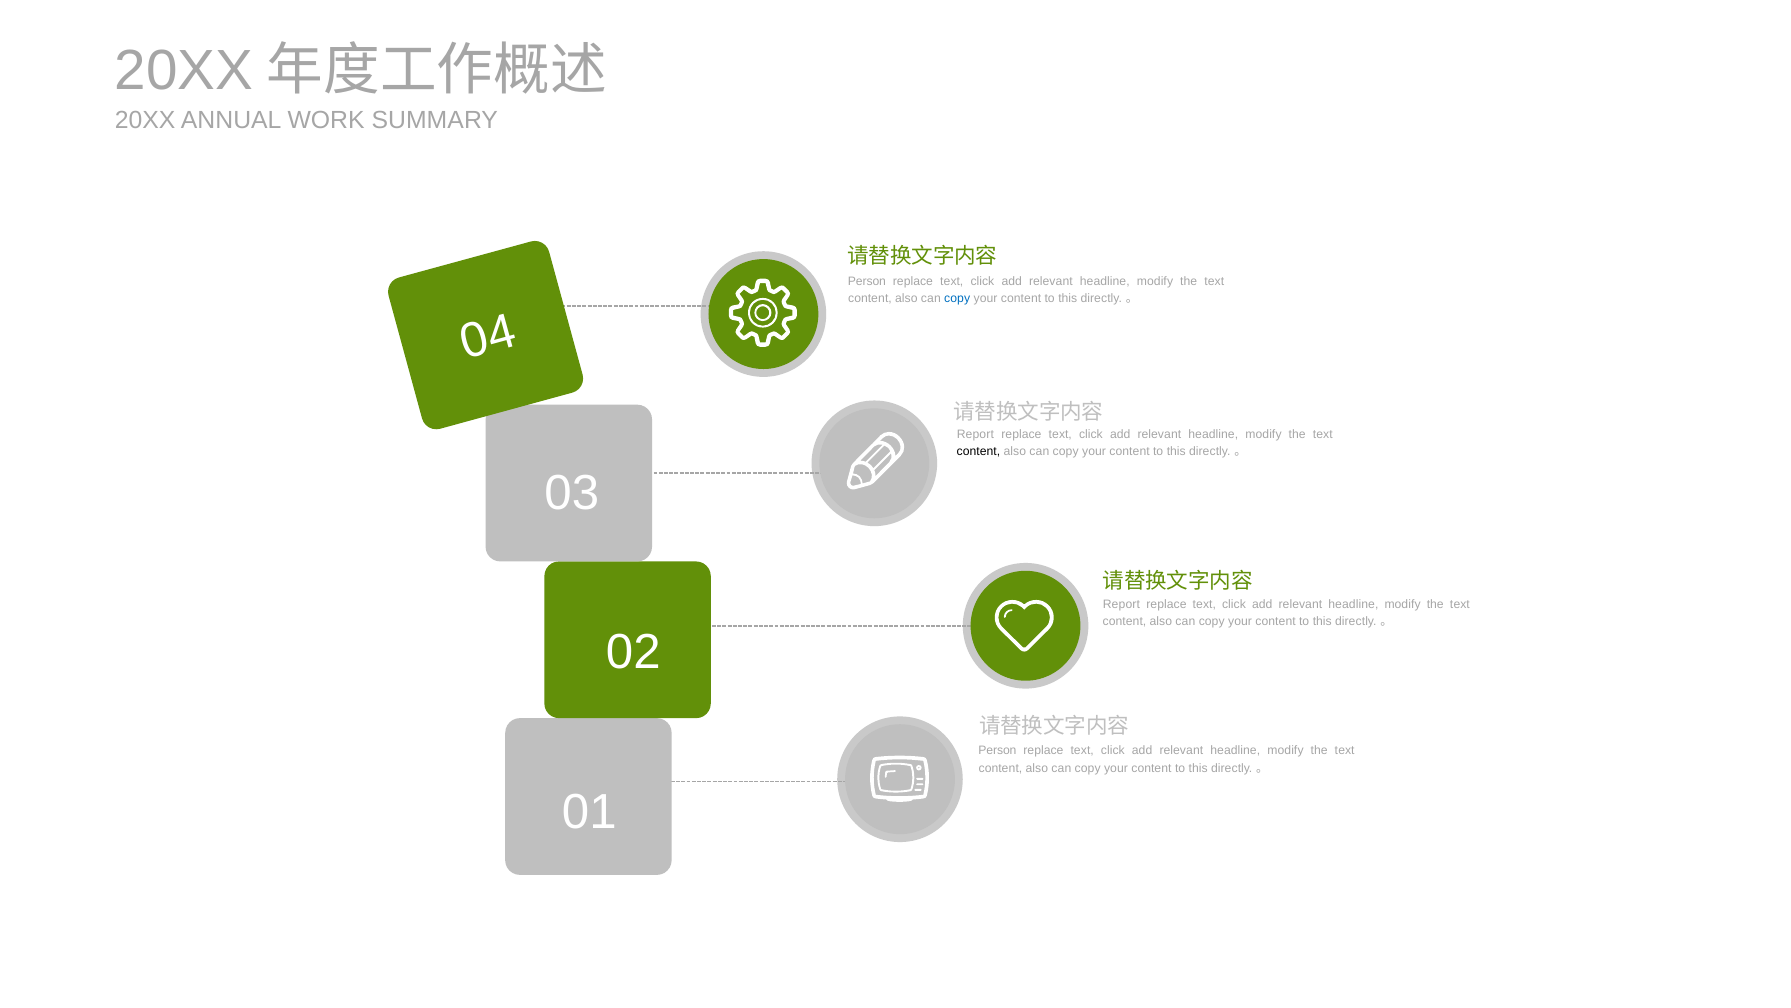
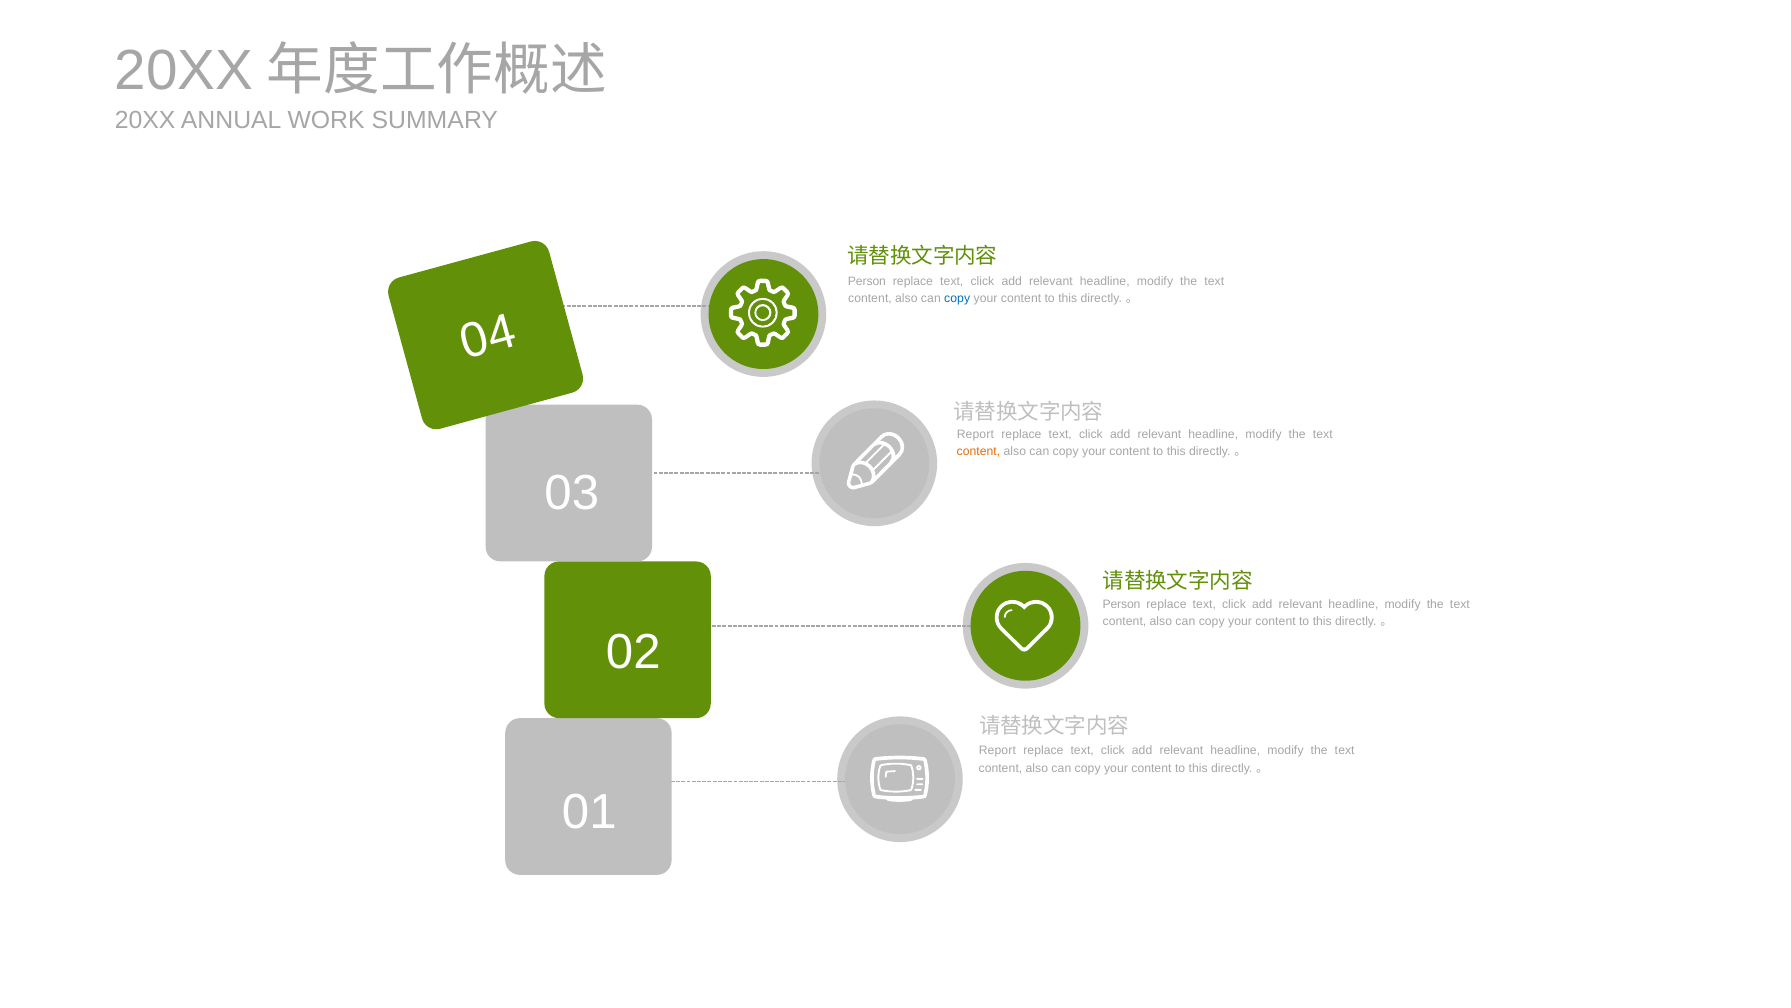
content colour: black -> orange (978, 452)
Report: Report -> Person (1122, 604)
Person: Person -> Report (997, 750)
